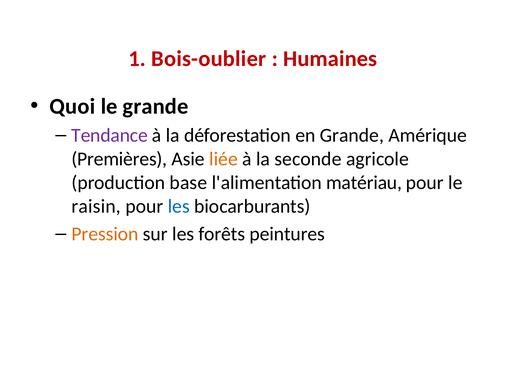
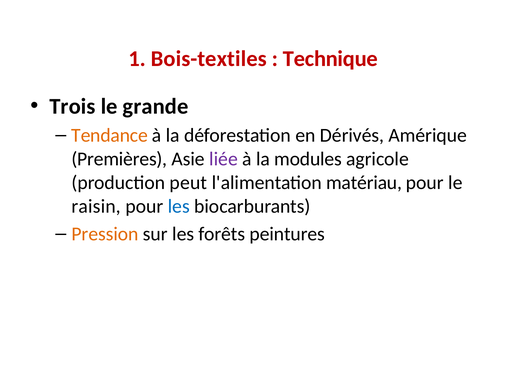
Bois-oublier: Bois-oublier -> Bois-textiles (209, 59)
Humaines: Humaines -> Technique (330, 59)
Quoi: Quoi -> Trois (72, 106)
Tendance colour: purple -> orange (110, 135)
en Grande: Grande -> Dérivés (352, 135)
liée colour: orange -> purple (224, 159)
seconde: seconde -> modules (308, 159)
base: base -> peut (188, 182)
